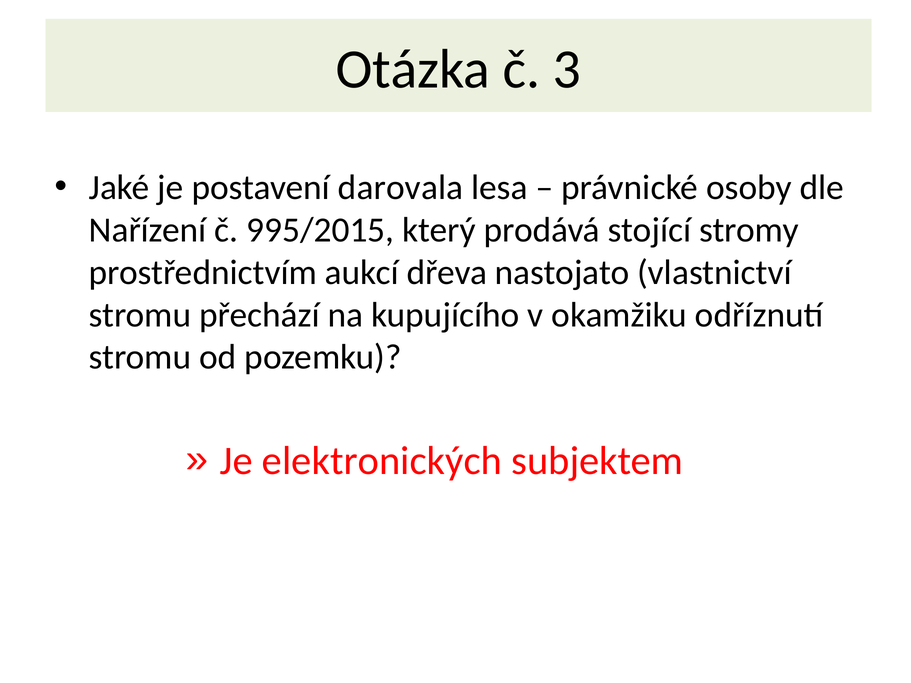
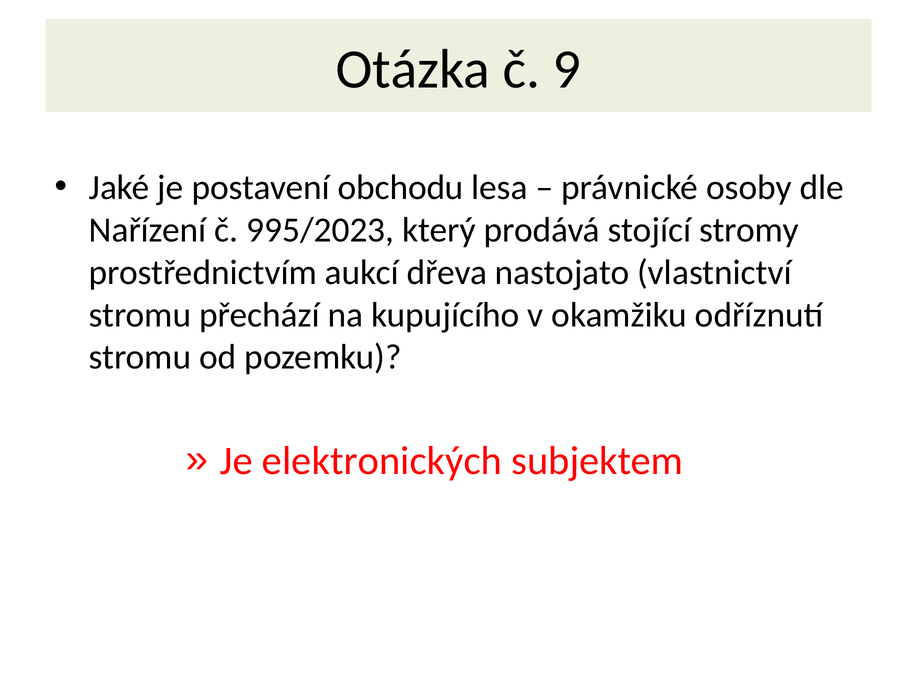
3: 3 -> 9 (567, 69)
darovala: darovala -> obchodu (401, 188)
995/2015: 995/2015 -> 995/2023 (320, 230)
